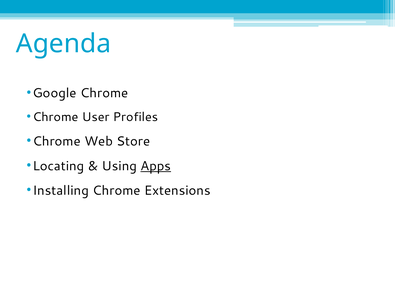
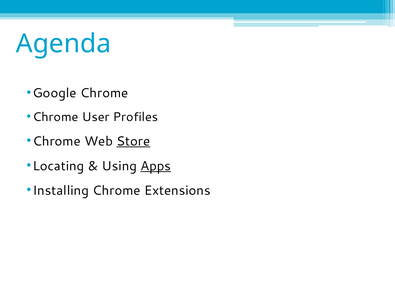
Store underline: none -> present (133, 141)
